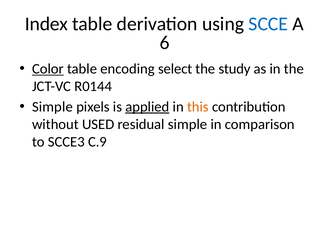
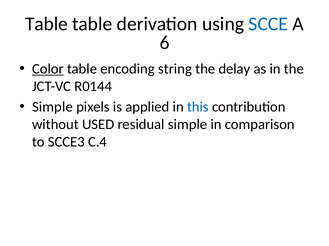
Index: Index -> Table (46, 24)
select: select -> string (175, 69)
study: study -> delay (234, 69)
applied underline: present -> none (147, 107)
this colour: orange -> blue (198, 107)
C.9: C.9 -> C.4 (97, 142)
